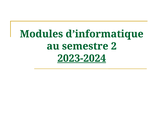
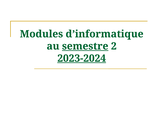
semestre underline: none -> present (85, 46)
